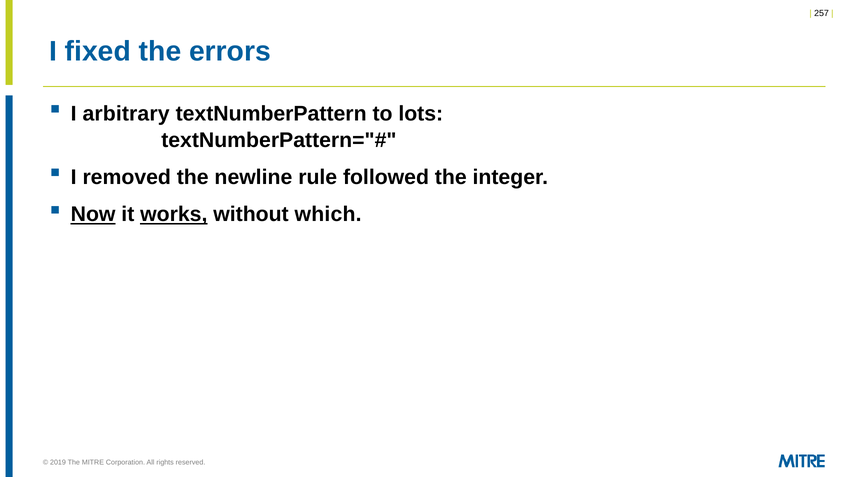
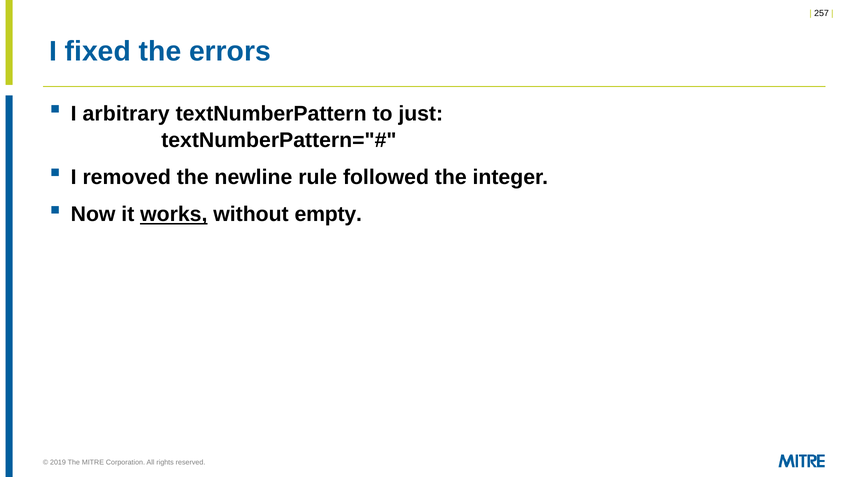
lots: lots -> just (421, 114)
Now underline: present -> none (93, 215)
which: which -> empty (328, 215)
